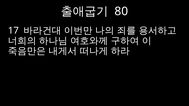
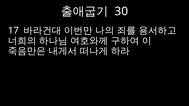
80: 80 -> 30 (121, 11)
